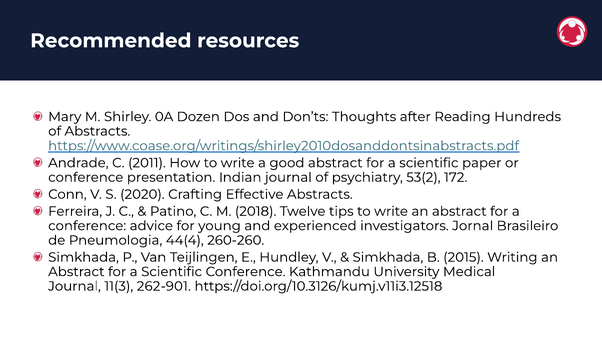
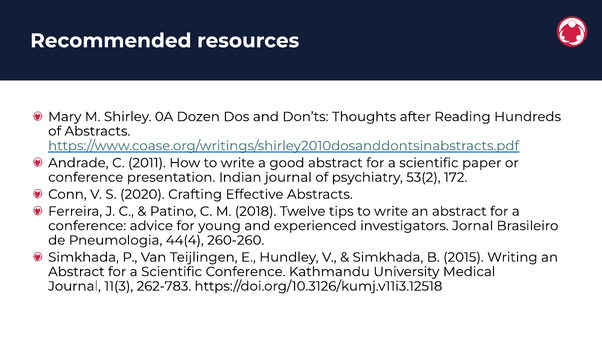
262-901: 262-901 -> 262-783 (164, 286)
